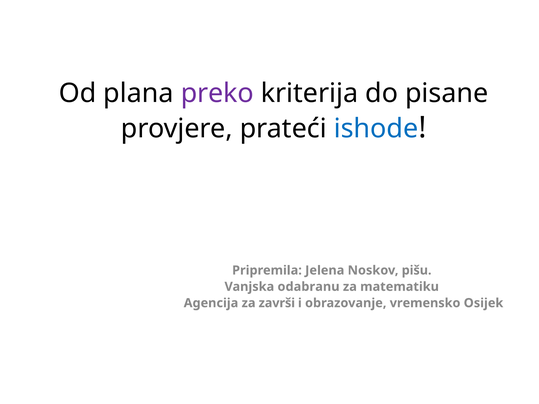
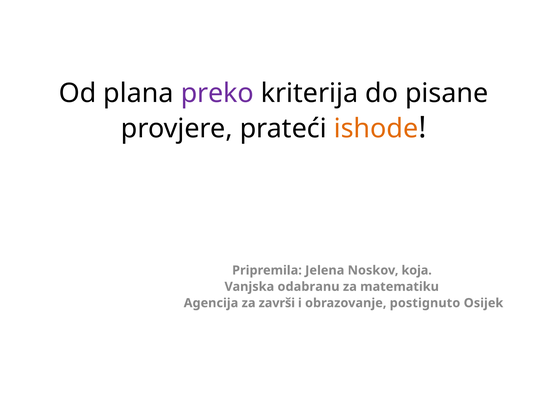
ishode colour: blue -> orange (376, 129)
pišu: pišu -> koja (417, 270)
vremensko: vremensko -> postignuto (425, 303)
